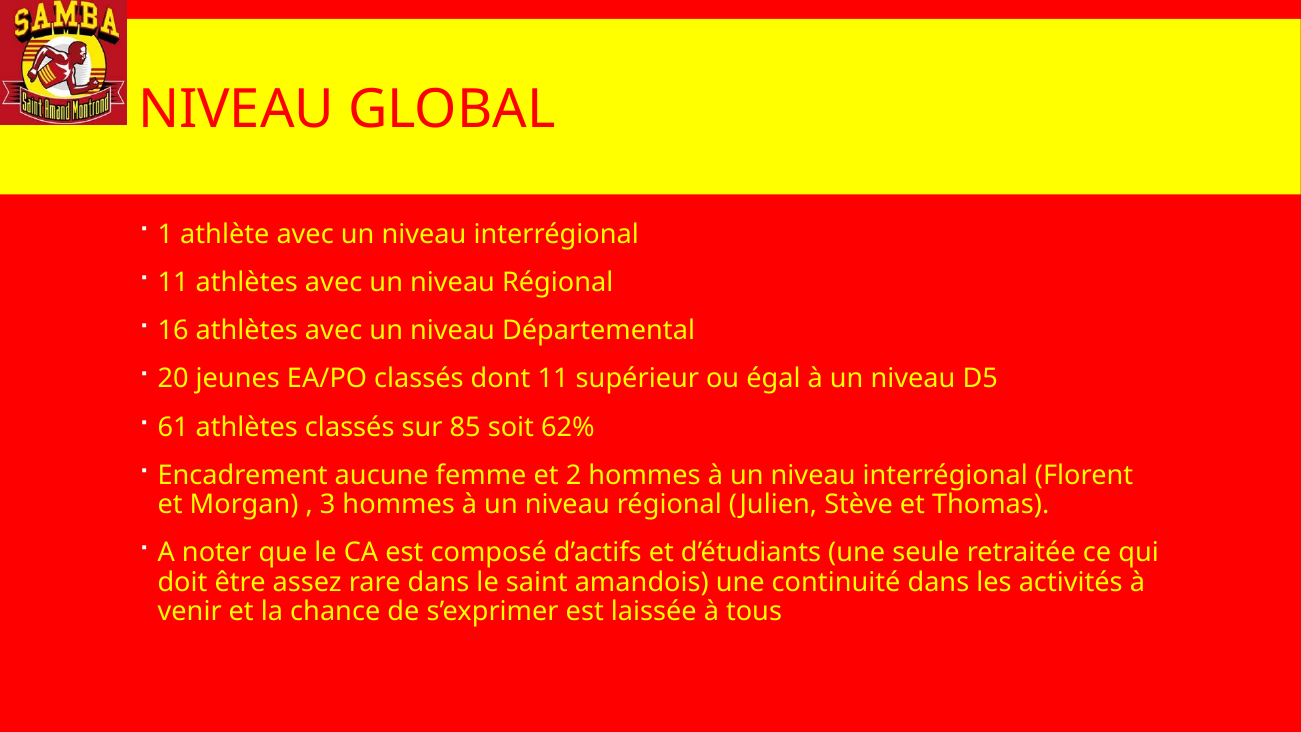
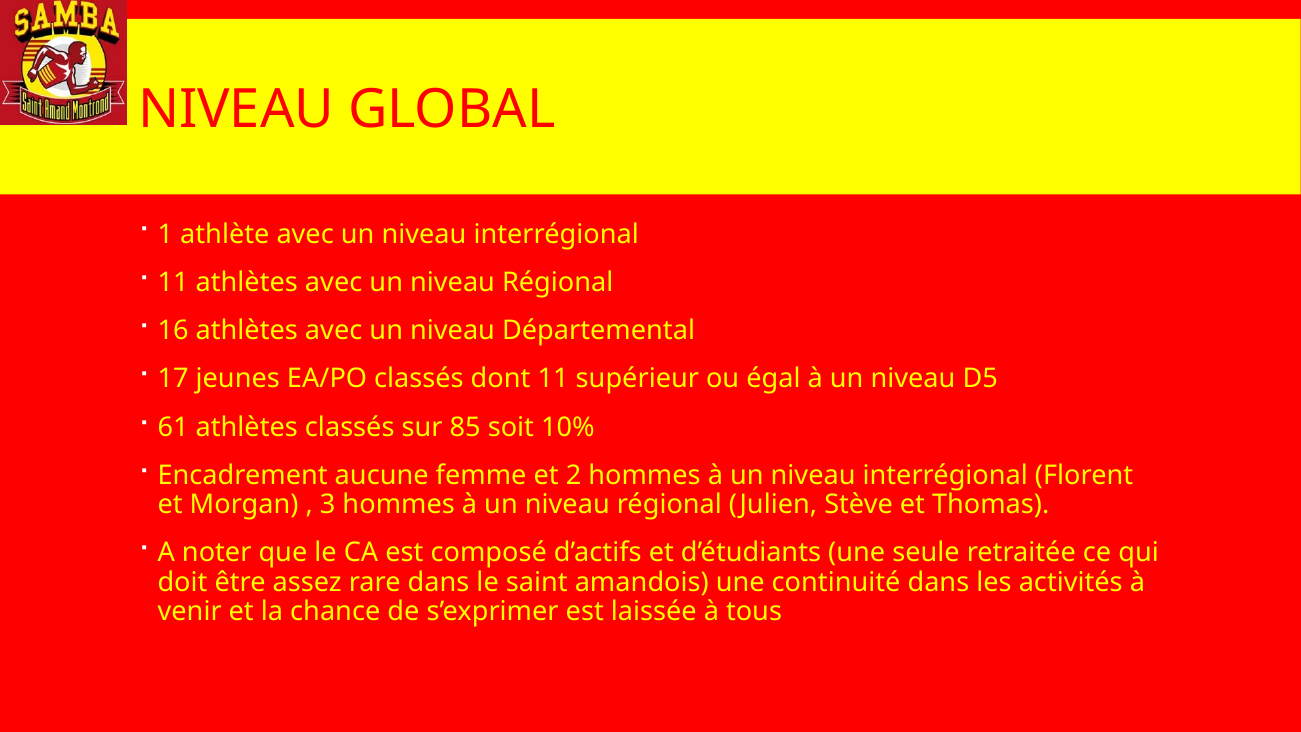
20: 20 -> 17 (173, 379)
62%: 62% -> 10% (568, 427)
